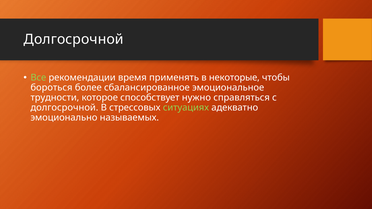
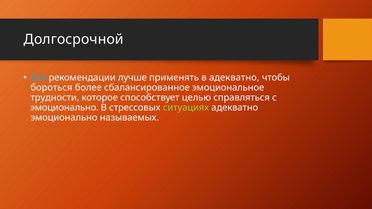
Все colour: light green -> light blue (38, 78)
время: время -> лучше (132, 78)
в некоторые: некоторые -> адекватно (234, 78)
нужно: нужно -> целью (196, 98)
долгосрочной: долгосрочной -> эмоционально (64, 108)
